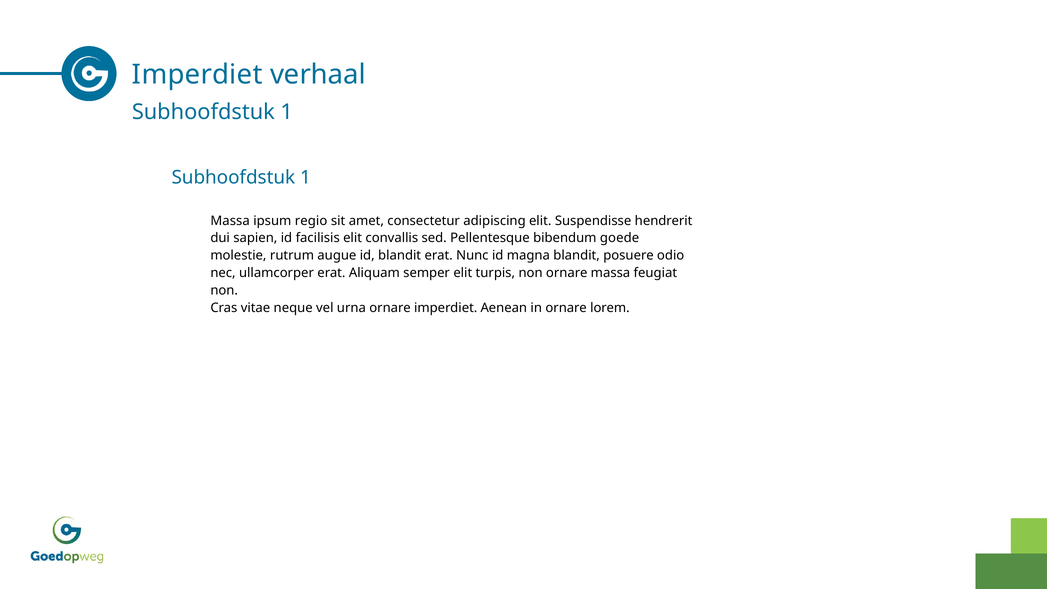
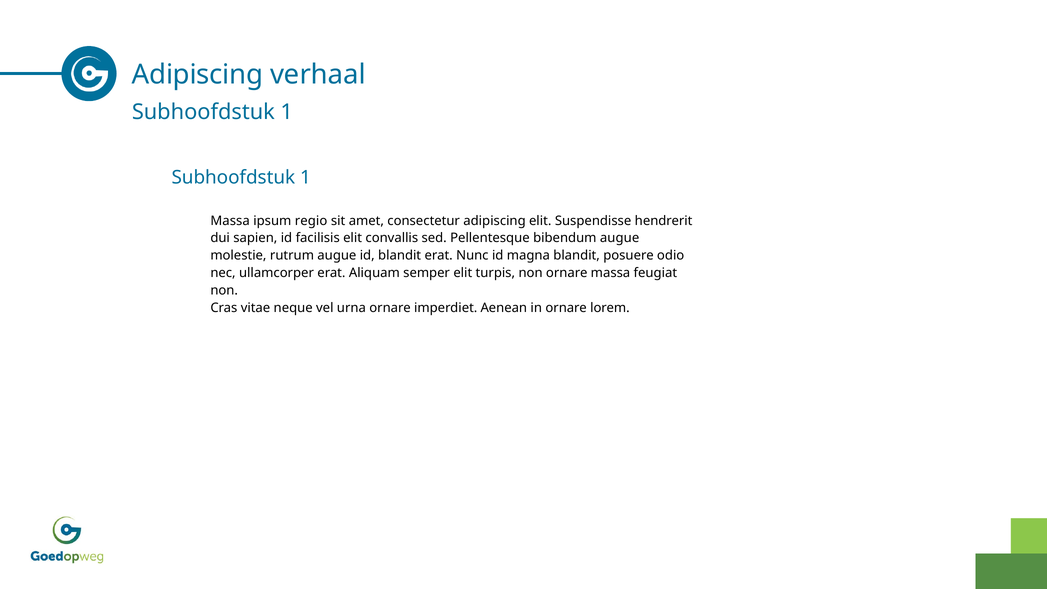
Imperdiet: Imperdiet -> Adipiscing (198, 75)
bibendum goede: goede -> augue (620, 238)
